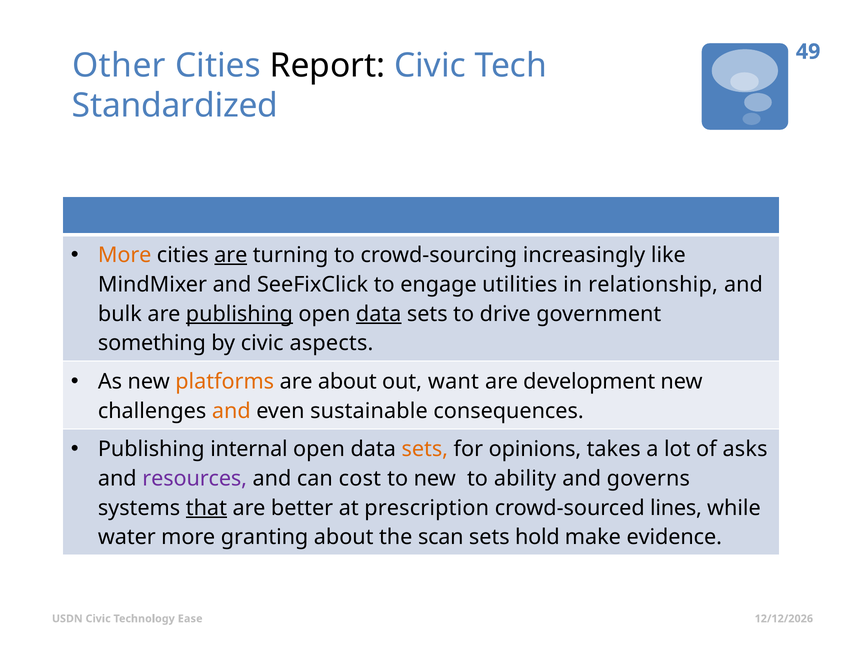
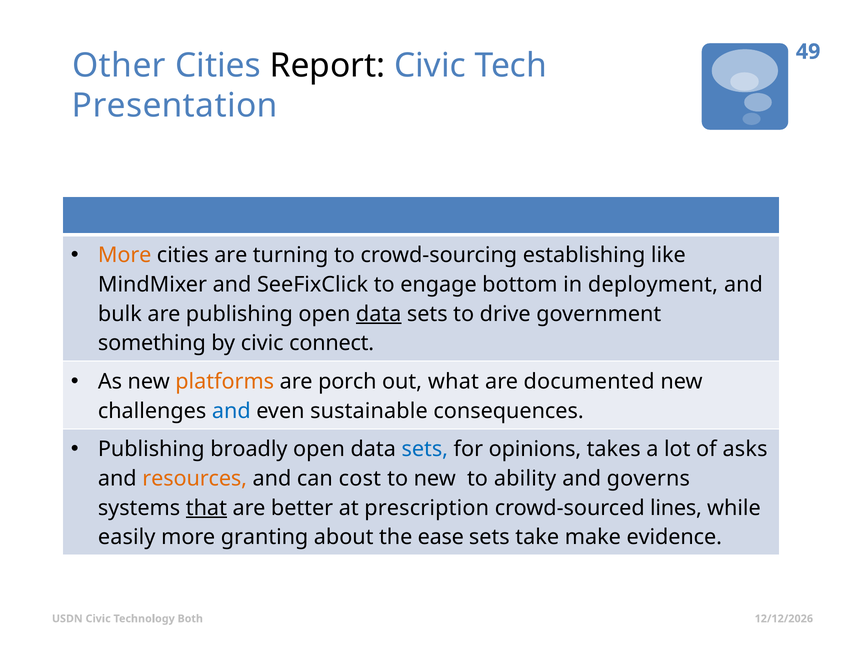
Standardized: Standardized -> Presentation (175, 106)
are underline: present -> none (231, 255)
increasingly: increasingly -> establishing (584, 255)
utilities: utilities -> bottom (520, 284)
relationship: relationship -> deployment (653, 284)
publishing underline: present -> none (239, 314)
aspects: aspects -> connect (332, 343)
are about: about -> porch (347, 381)
want: want -> what (453, 381)
development: development -> documented (589, 381)
and colour: orange -> blue (231, 411)
internal: internal -> broadly (249, 449)
sets colour: orange -> blue (425, 449)
resources colour: purple -> orange (195, 478)
water: water -> easily (127, 537)
scan: scan -> ease (441, 537)
hold: hold -> take (537, 537)
Ease: Ease -> Both (190, 618)
